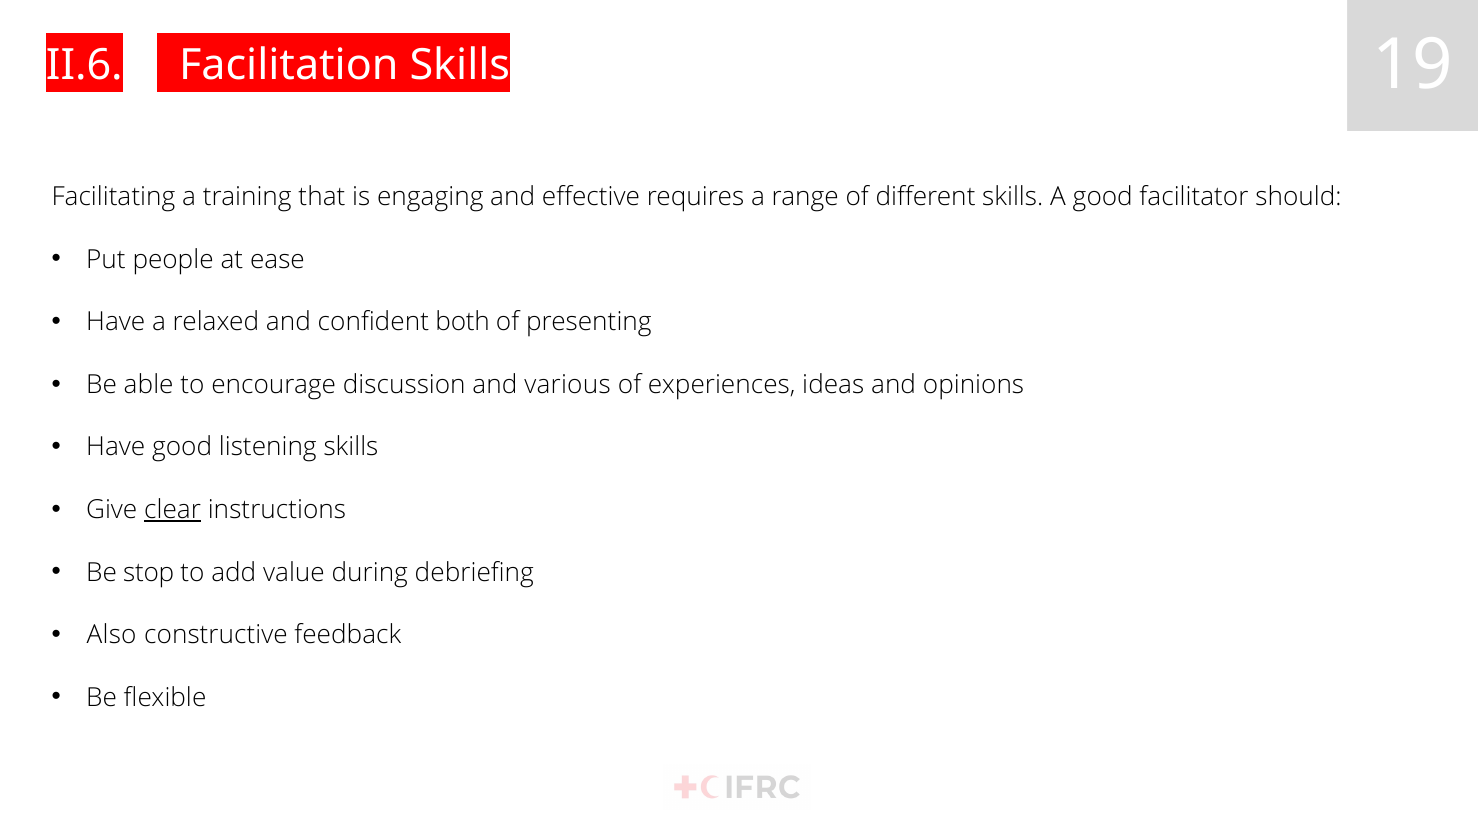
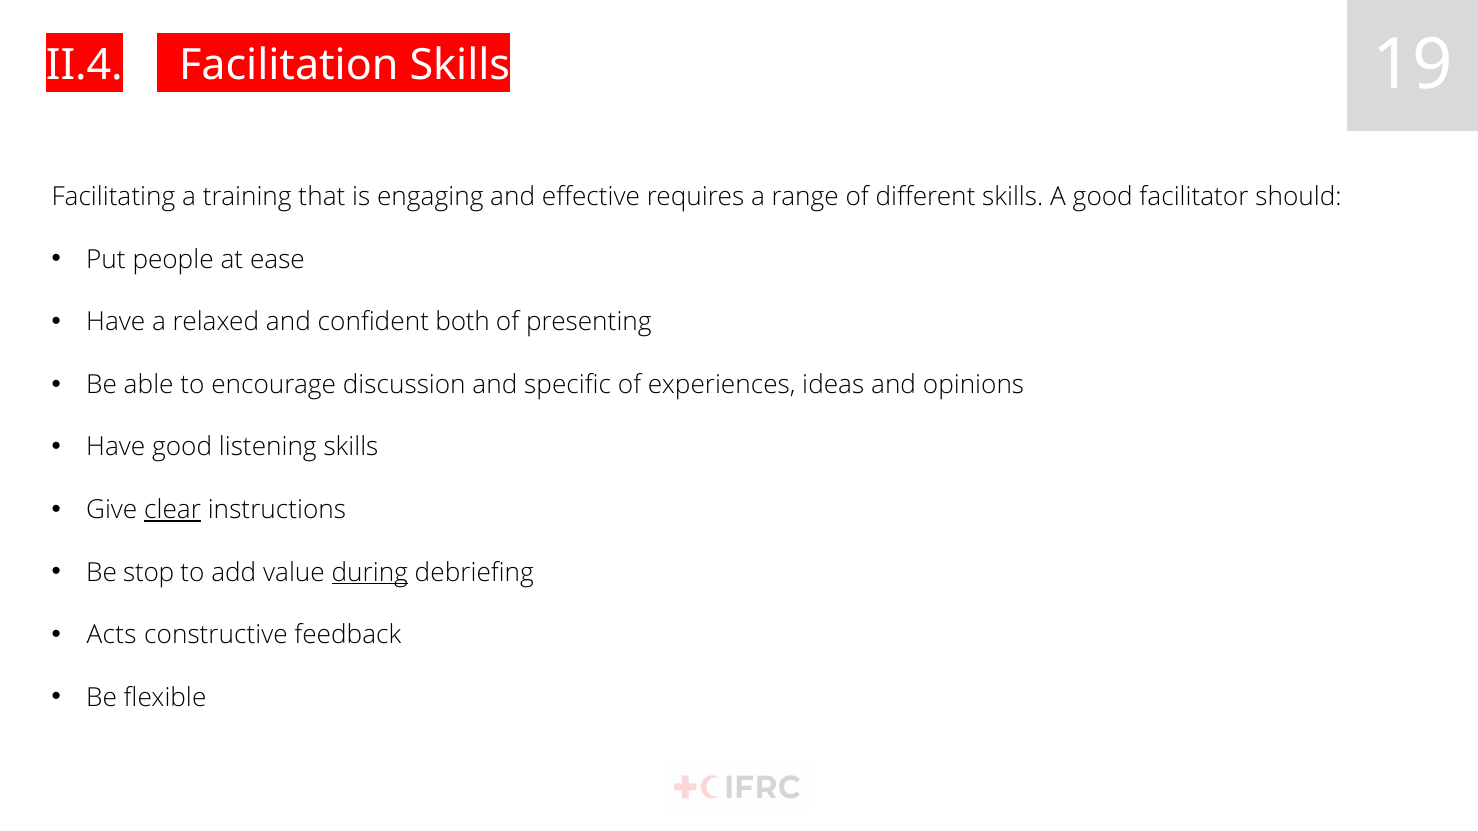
II.6: II.6 -> II.4 (84, 65)
various: various -> specific (568, 385)
during underline: none -> present (370, 573)
Also: Also -> Acts (112, 635)
